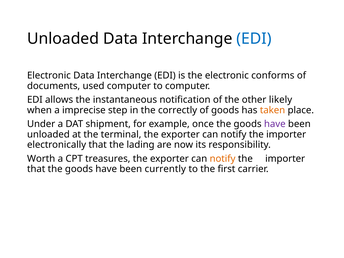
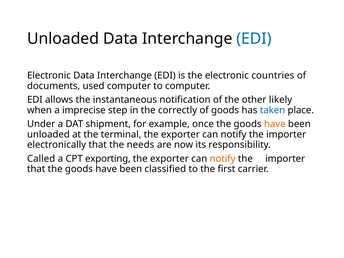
conforms: conforms -> countries (273, 76)
taken colour: orange -> blue (273, 110)
have colour: purple -> orange (275, 124)
lading: lading -> needs (140, 145)
Worth: Worth -> Called (41, 159)
treasures: treasures -> exporting (108, 159)
currently: currently -> classified (165, 169)
